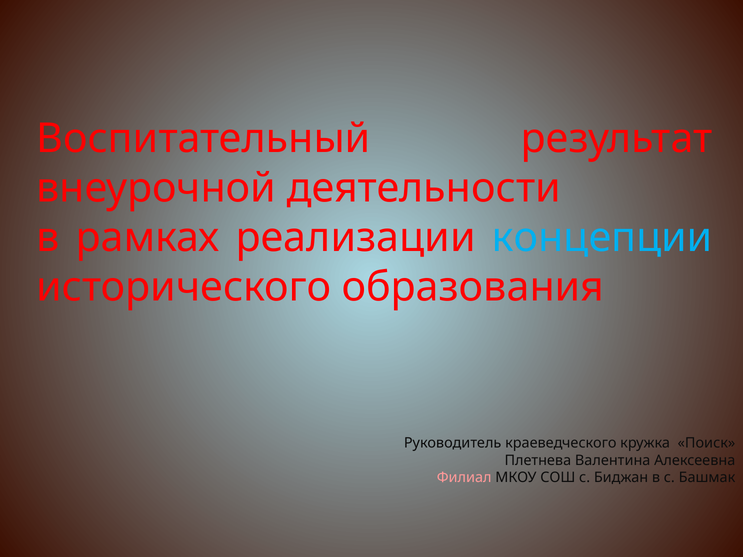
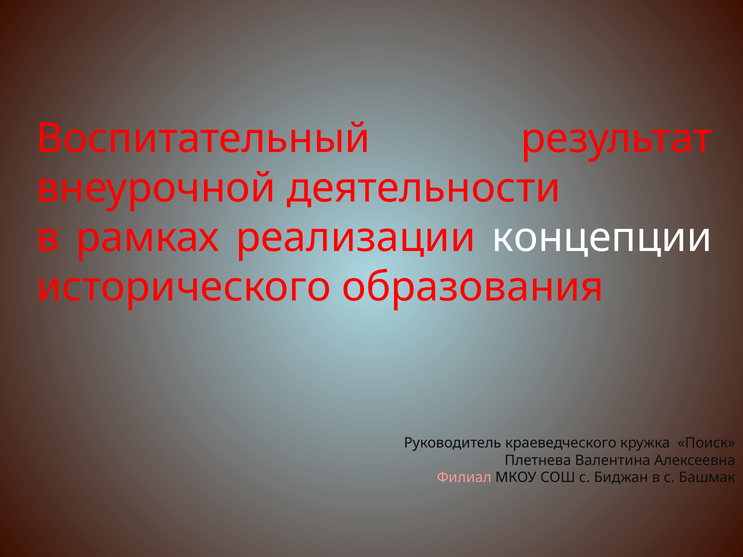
концепции colour: light blue -> white (602, 238)
